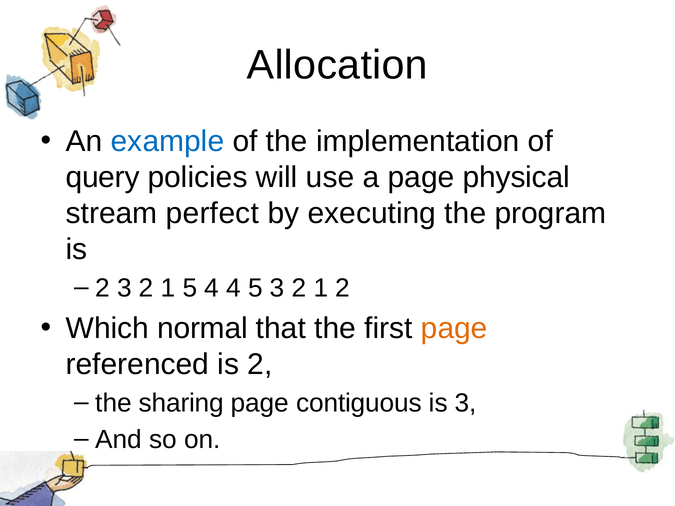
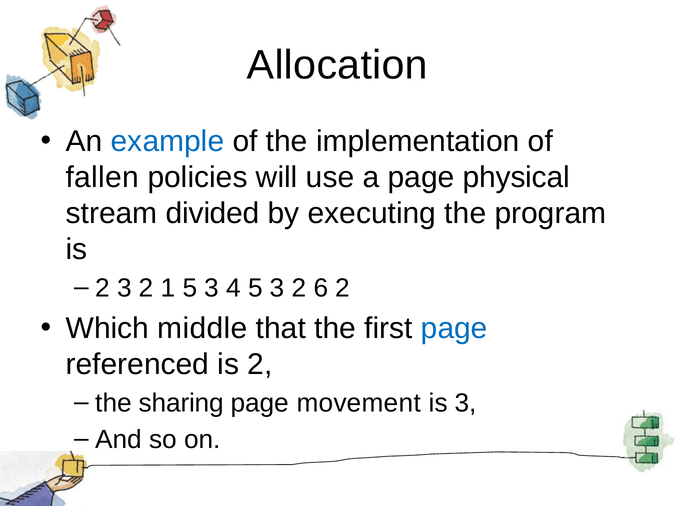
query: query -> fallen (102, 178)
perfect: perfect -> divided (213, 214)
1 5 4: 4 -> 3 (212, 288)
5 3 2 1: 1 -> 6 (321, 288)
normal: normal -> middle (202, 328)
page colour: orange -> blue (454, 328)
contiguous: contiguous -> movement (359, 403)
